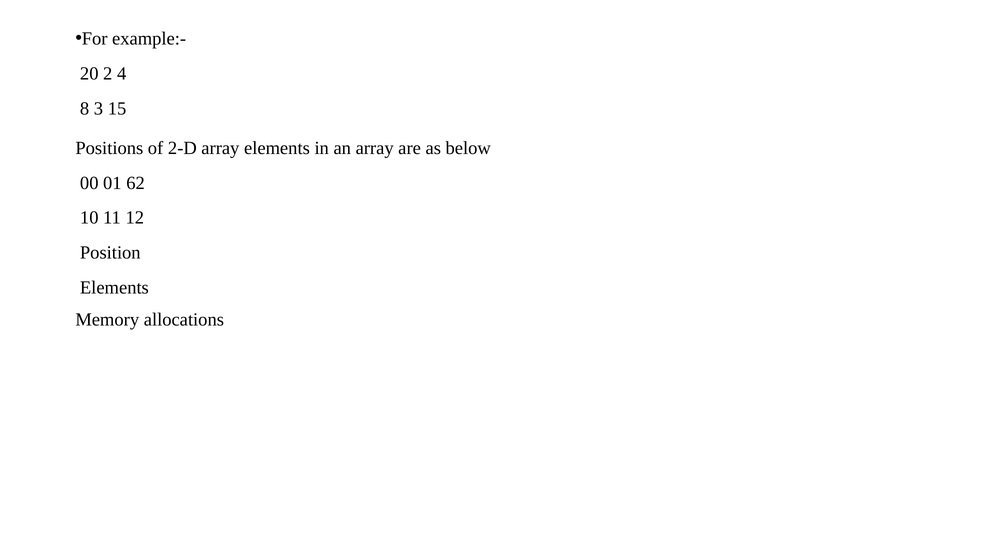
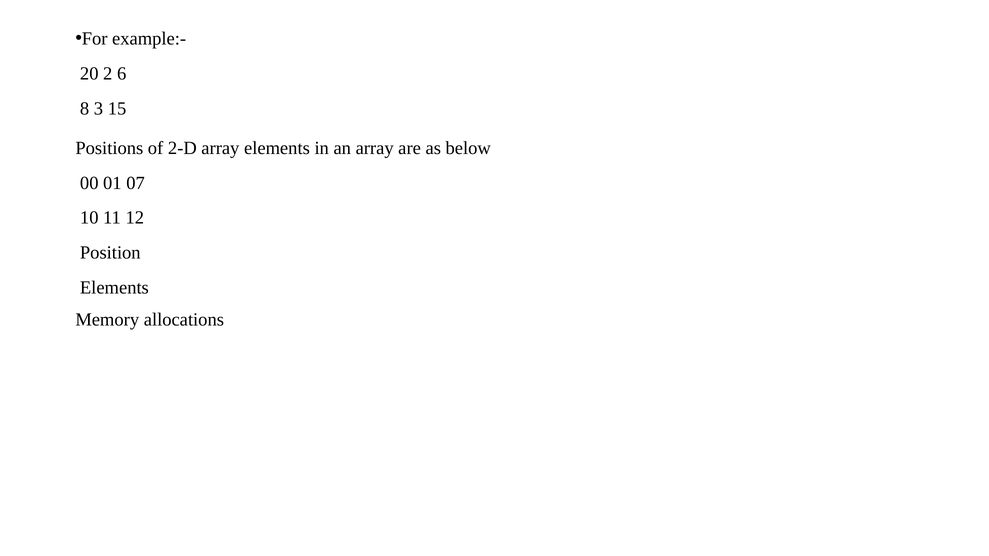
4: 4 -> 6 (122, 74)
62: 62 -> 07 (136, 183)
